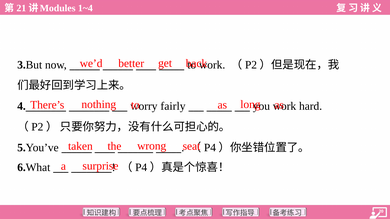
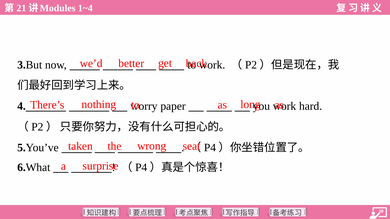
fairly: fairly -> paper (173, 106)
